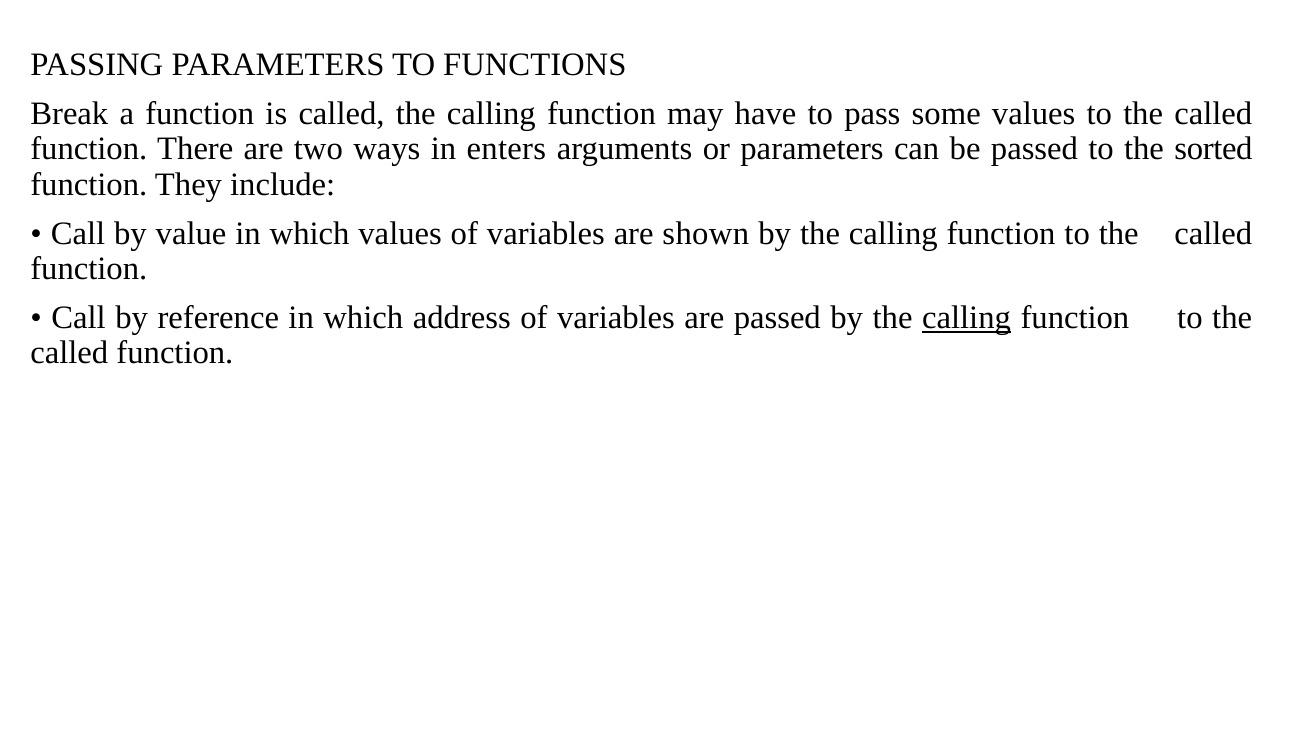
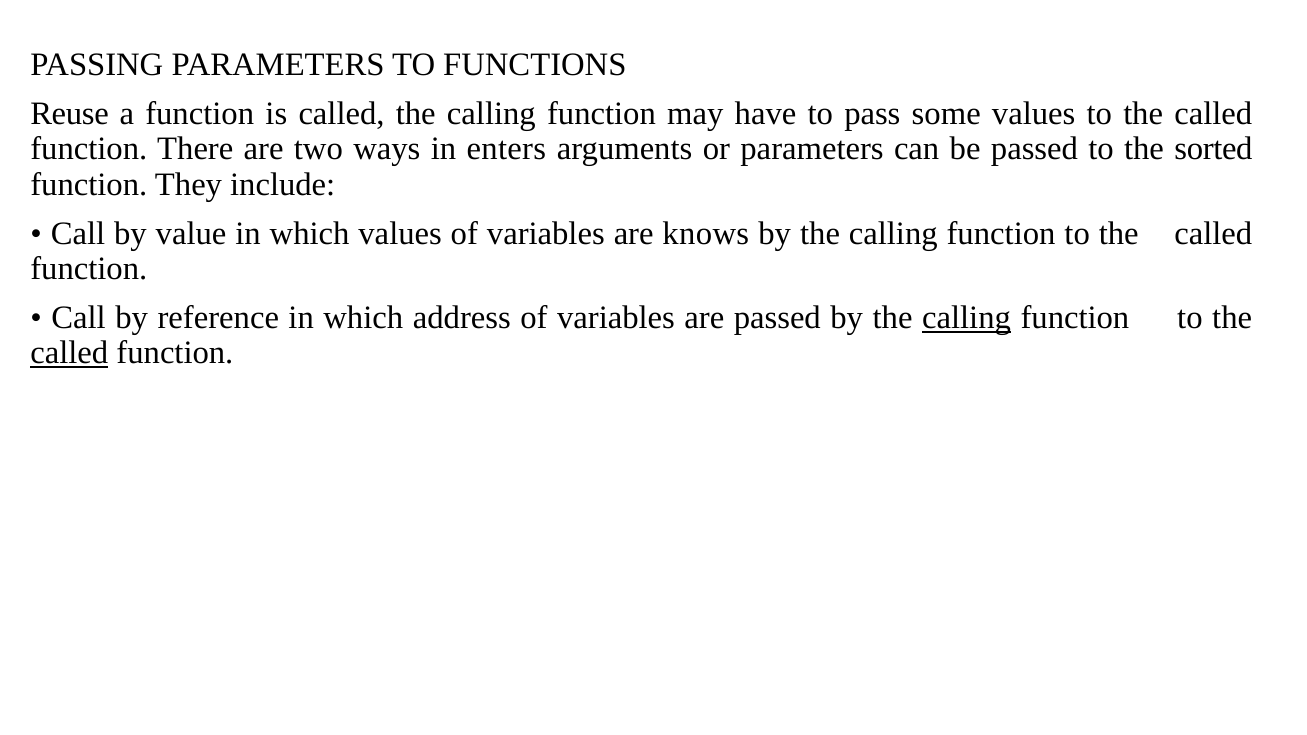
Break: Break -> Reuse (69, 114)
shown: shown -> knows (706, 233)
called underline: none -> present (69, 353)
